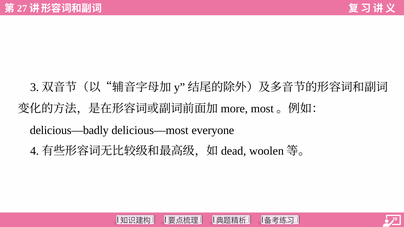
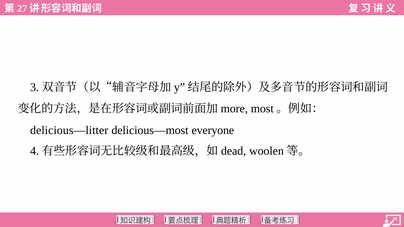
delicious—badly: delicious—badly -> delicious—litter (69, 130)
